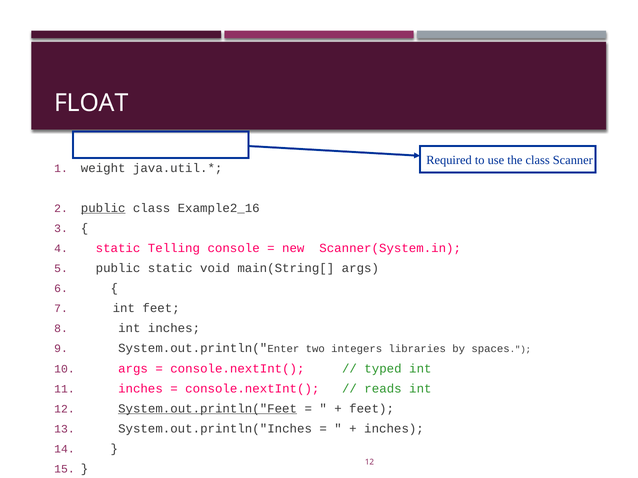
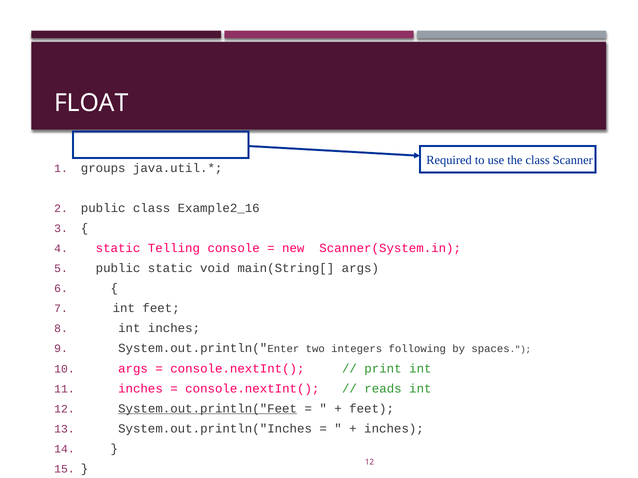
weight: weight -> groups (103, 168)
public underline: present -> none (103, 208)
libraries: libraries -> following (417, 349)
typed: typed -> print (383, 369)
